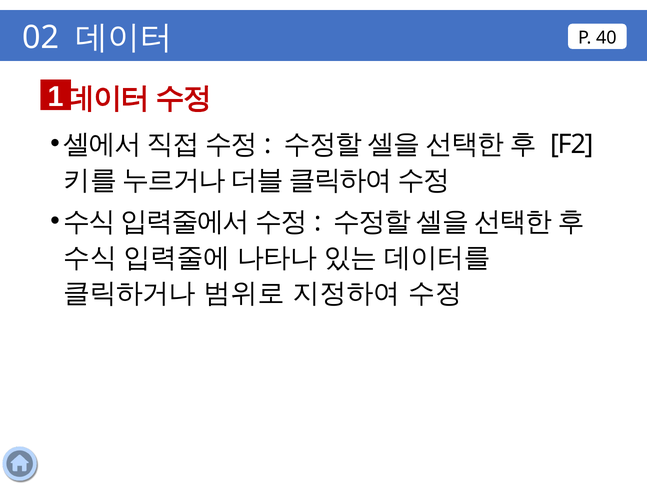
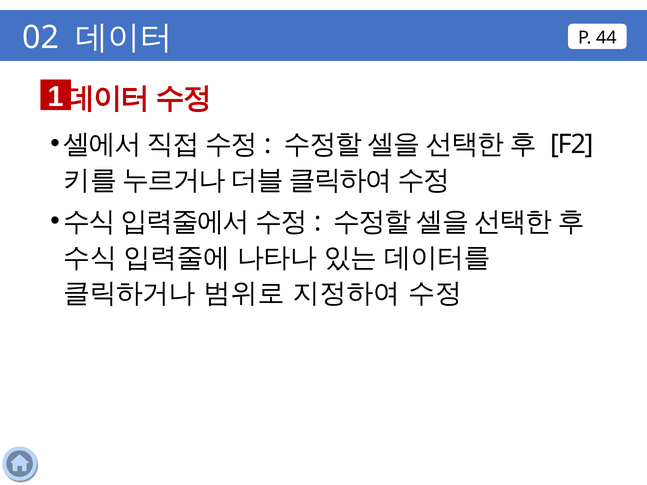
40: 40 -> 44 (606, 38)
